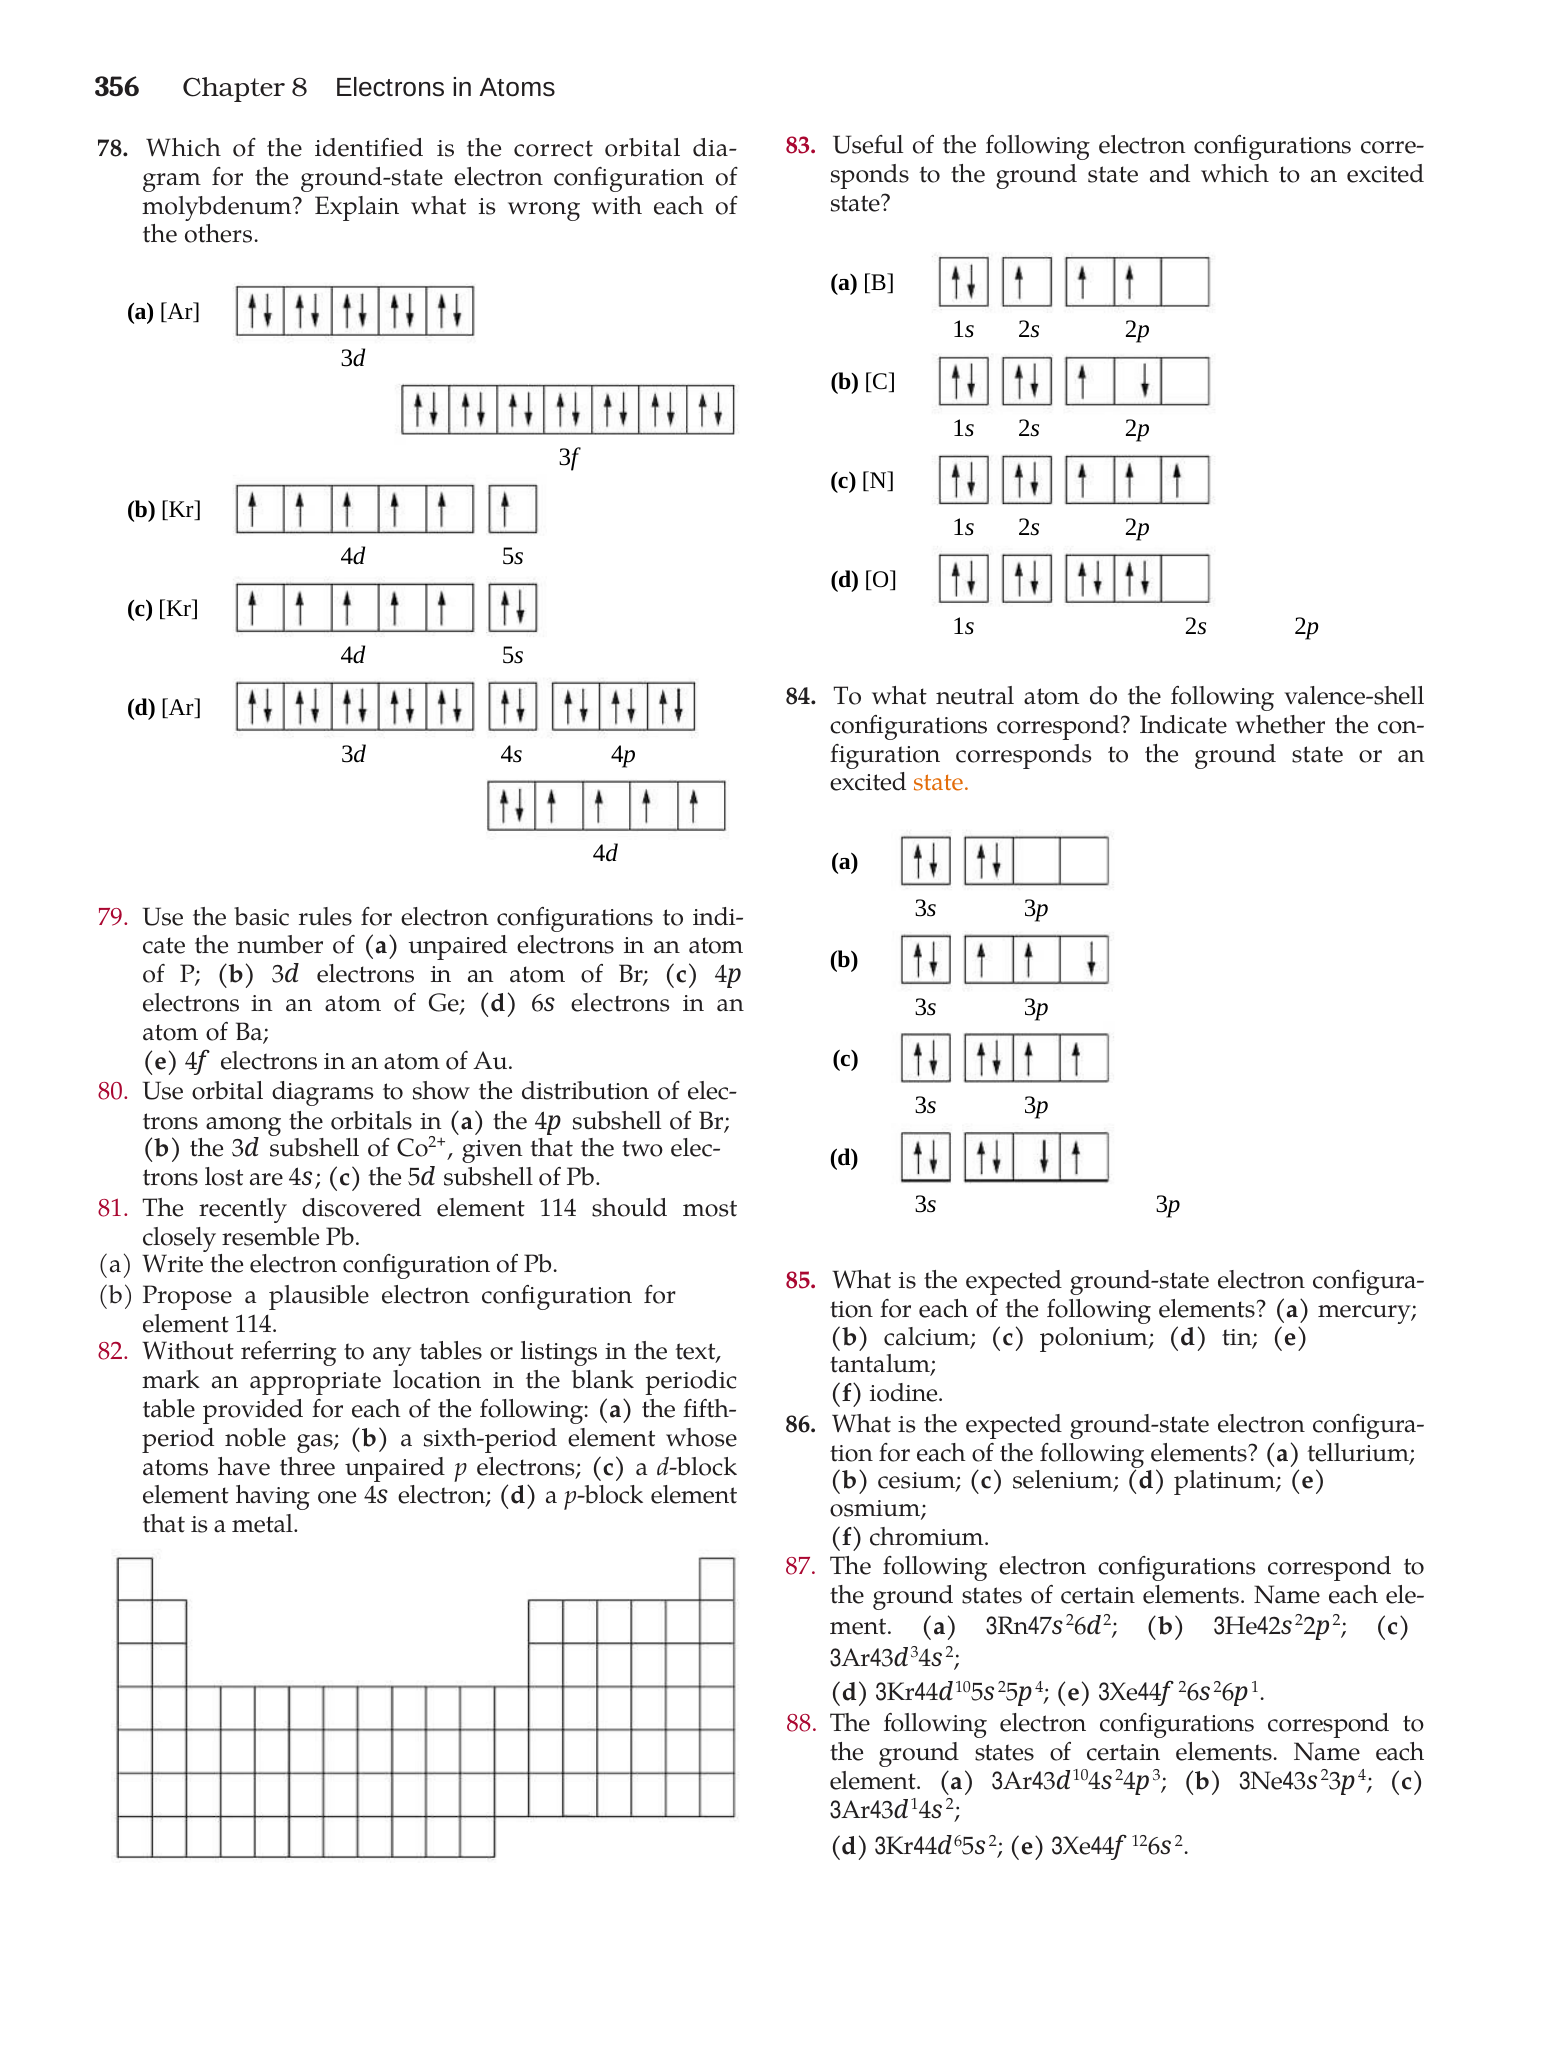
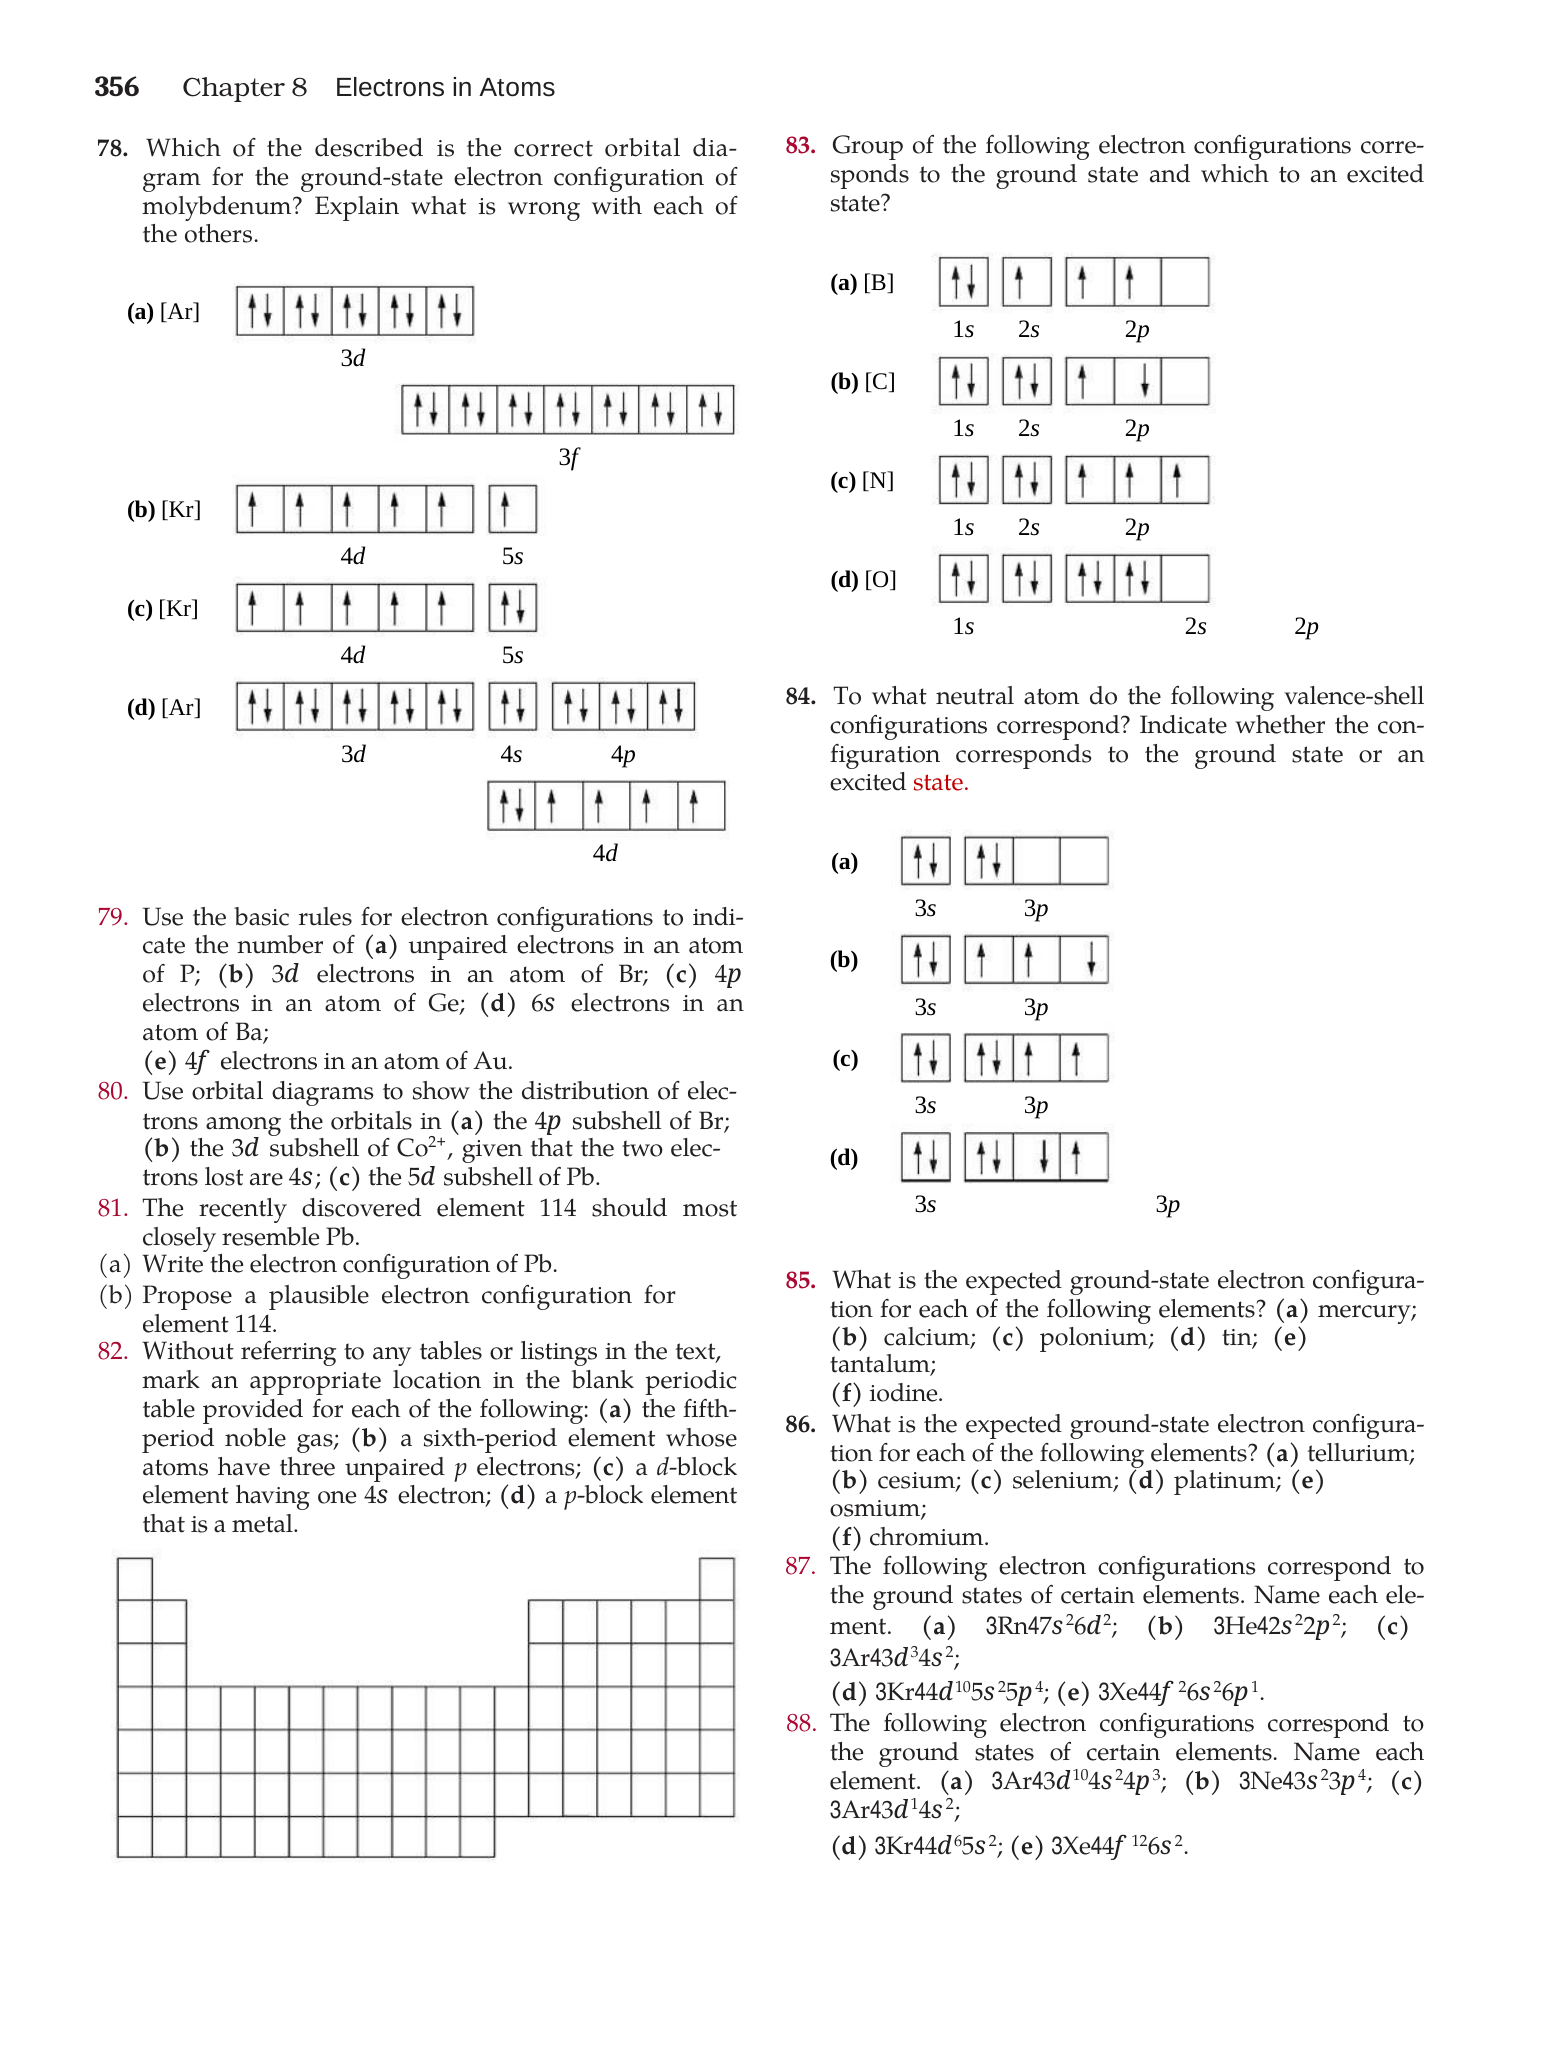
Useful: Useful -> Group (868, 146)
identified: identified -> described (369, 148)
state colour: orange -> red (941, 783)
